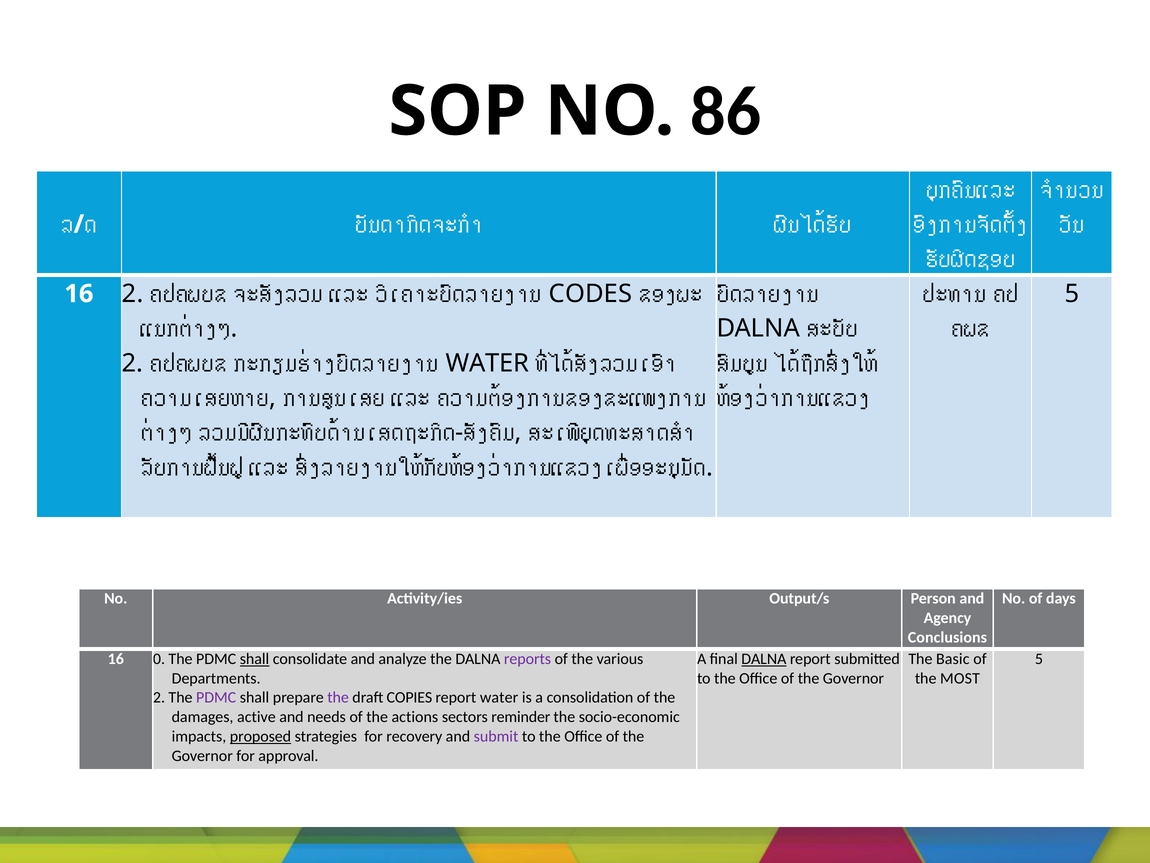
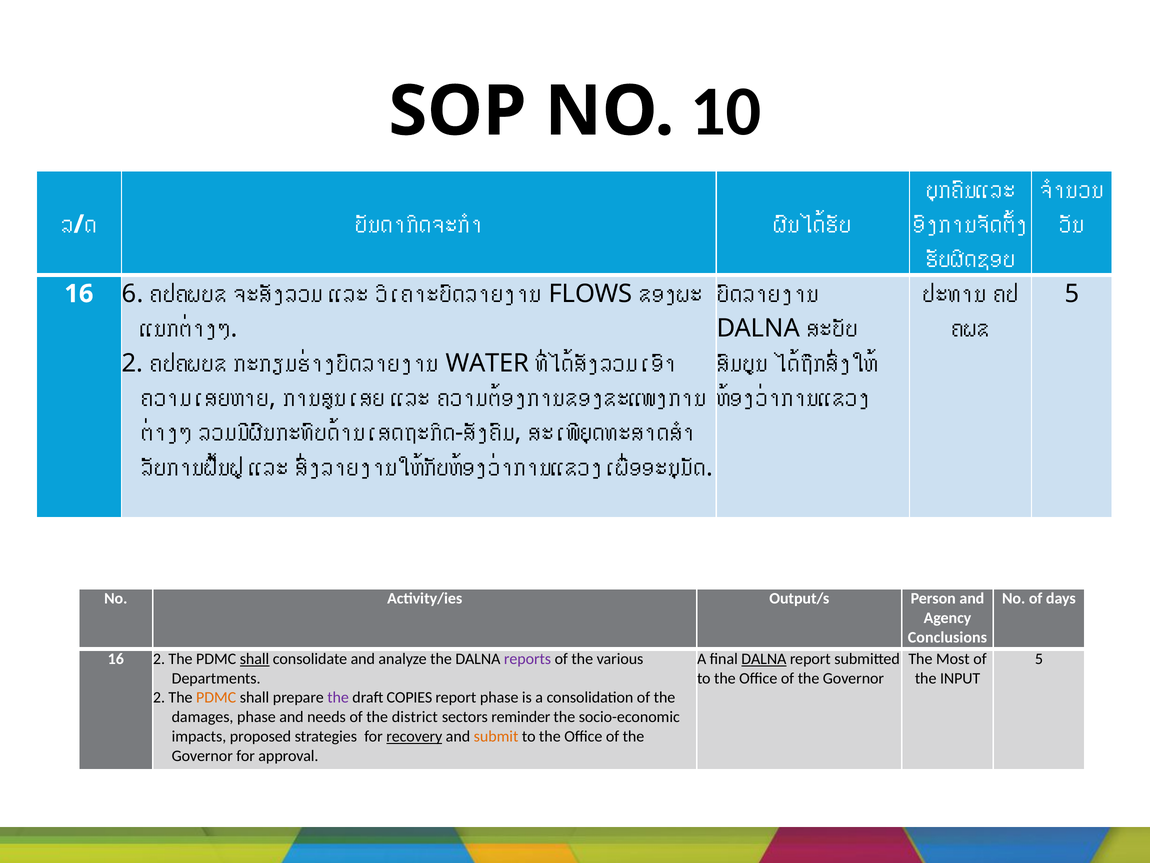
86: 86 -> 10 (726, 111)
16 2: 2 -> 6 (133, 294)
CODES: CODES -> FLOWS (591, 294)
16 0: 0 -> 2 (159, 659)
Basic: Basic -> Most (953, 659)
MOST: MOST -> INPUT (960, 678)
PDMC colour: purple -> orange (216, 697)
report water: water -> phase (499, 697)
damages active: active -> phase (256, 717)
actions: actions -> district (415, 717)
proposed underline: present -> none (260, 736)
recovery underline: none -> present (414, 736)
submit colour: purple -> orange (496, 736)
